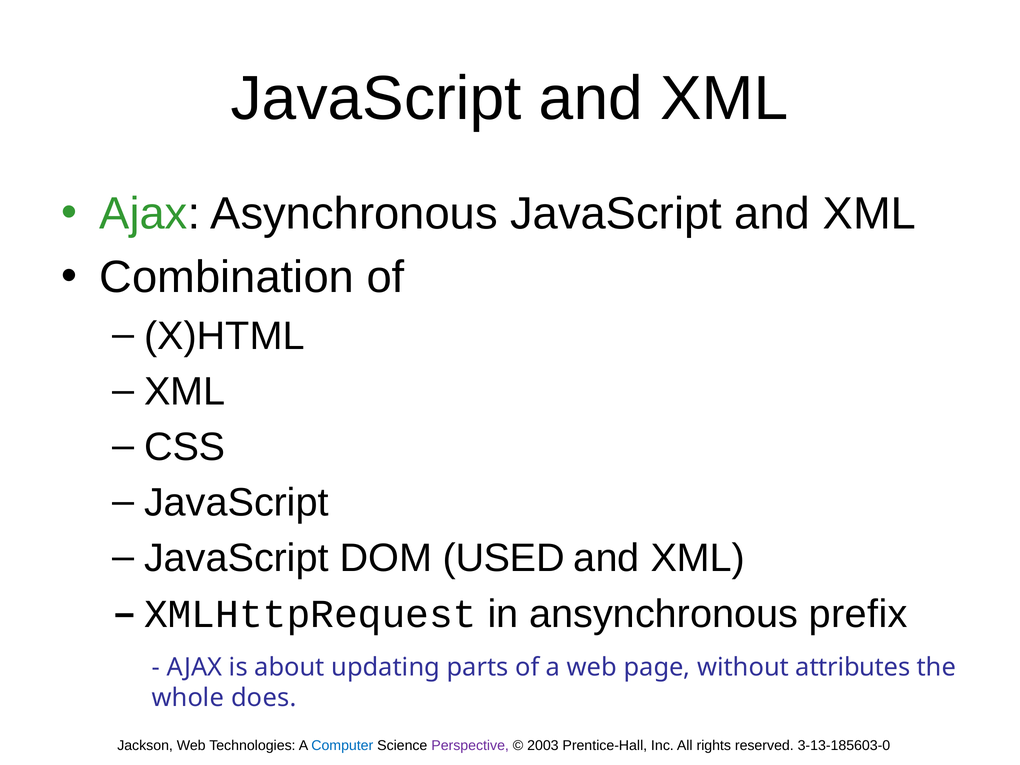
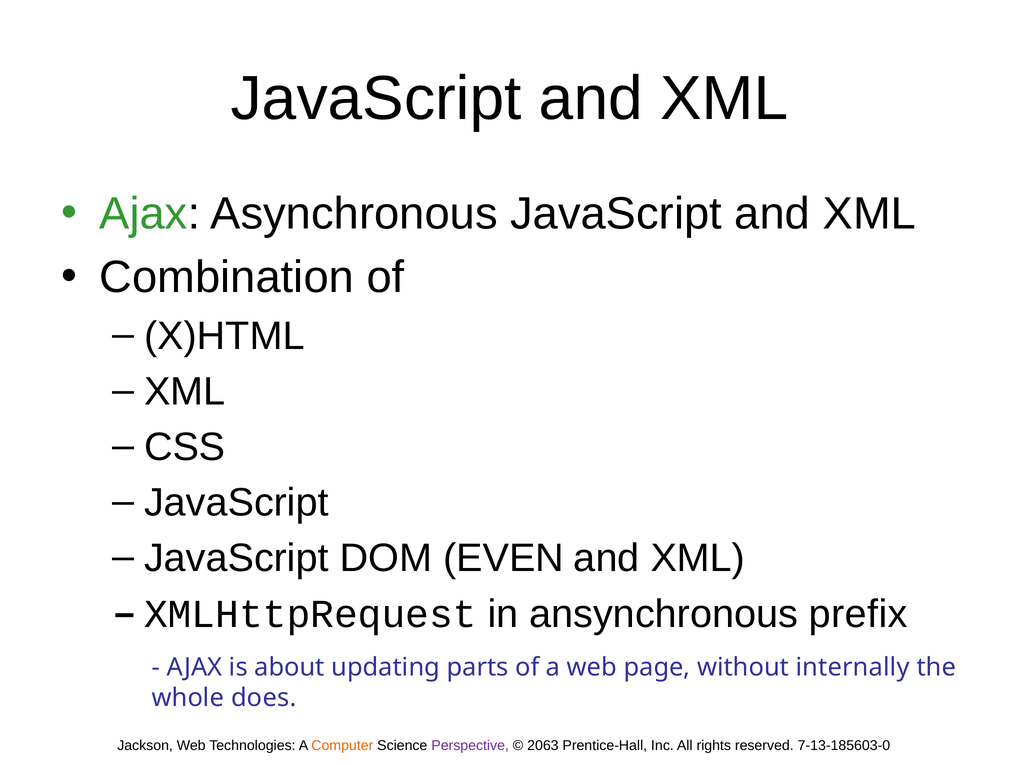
USED: USED -> EVEN (504, 558)
attributes: attributes -> internally (853, 667)
Computer colour: blue -> orange (342, 746)
2003: 2003 -> 2063 (543, 746)
3-13-185603-0: 3-13-185603-0 -> 7-13-185603-0 (844, 746)
